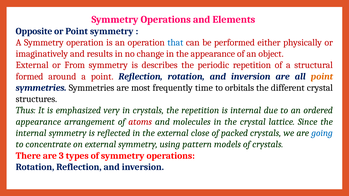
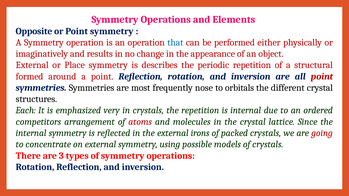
From: From -> Place (75, 65)
point colour: orange -> red (322, 77)
time: time -> nose (204, 88)
Thus: Thus -> Each (26, 111)
appearance: appearance -> competitors (38, 122)
close: close -> irons (200, 133)
going colour: blue -> red (322, 133)
pattern: pattern -> possible (197, 145)
